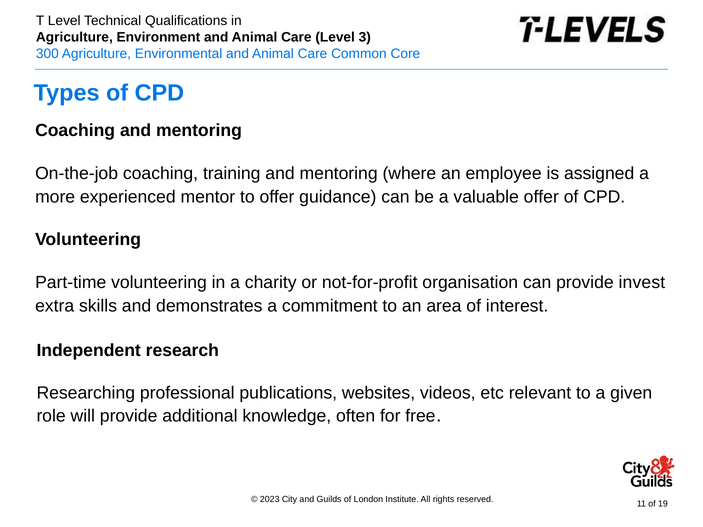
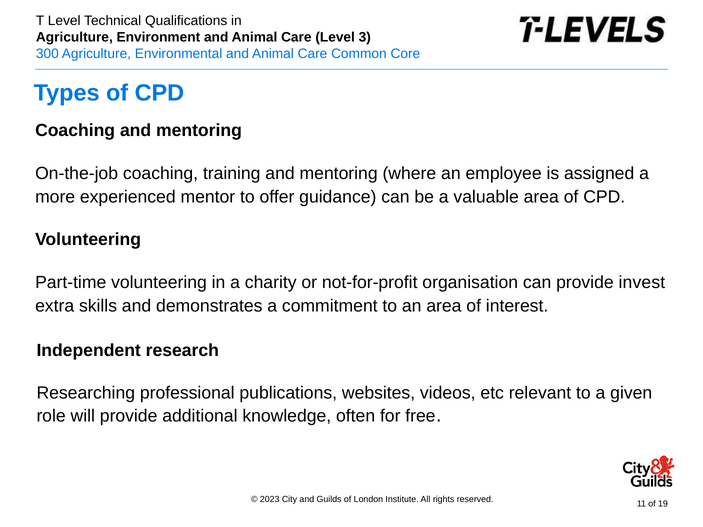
valuable offer: offer -> area (541, 197)
